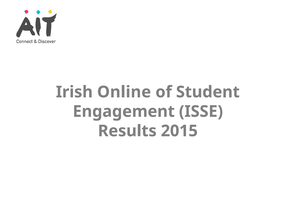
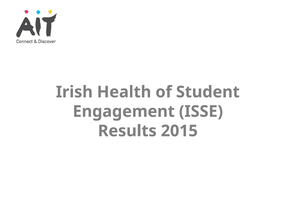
Online: Online -> Health (124, 92)
